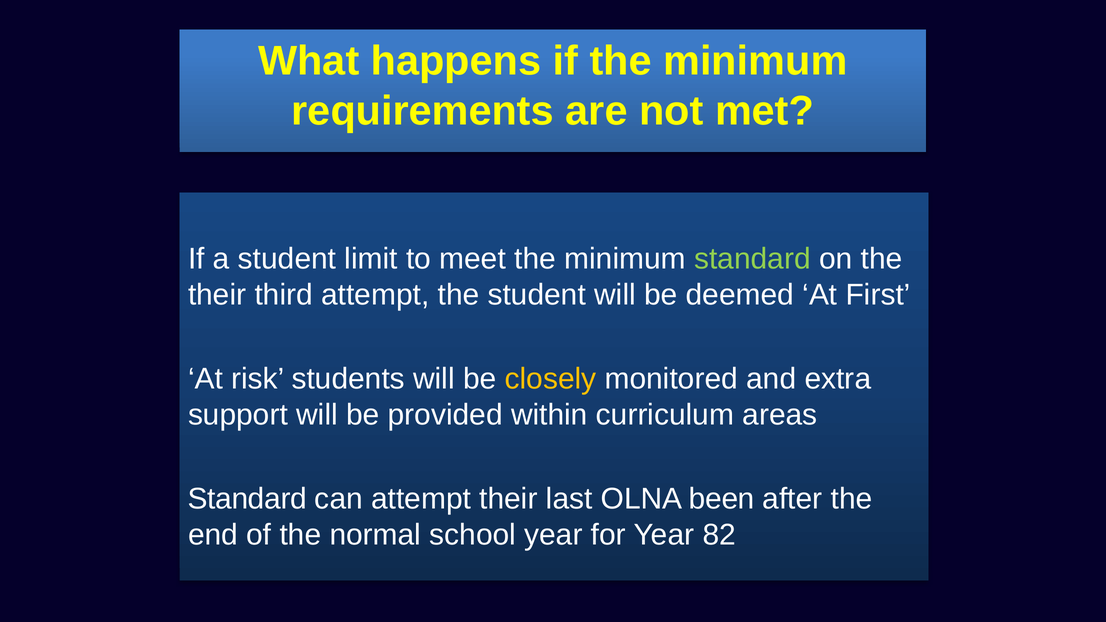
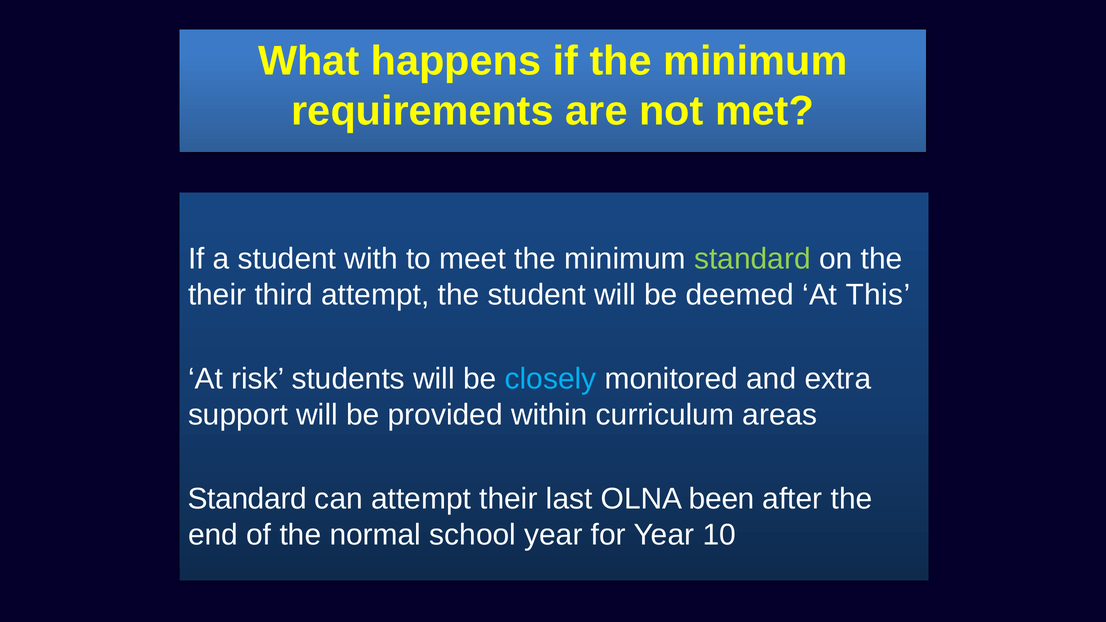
limit: limit -> with (371, 259)
First: First -> This (878, 295)
closely colour: yellow -> light blue (551, 379)
82: 82 -> 10 (719, 535)
